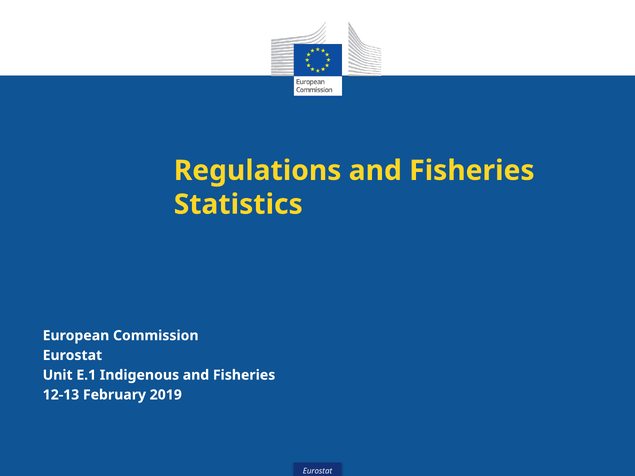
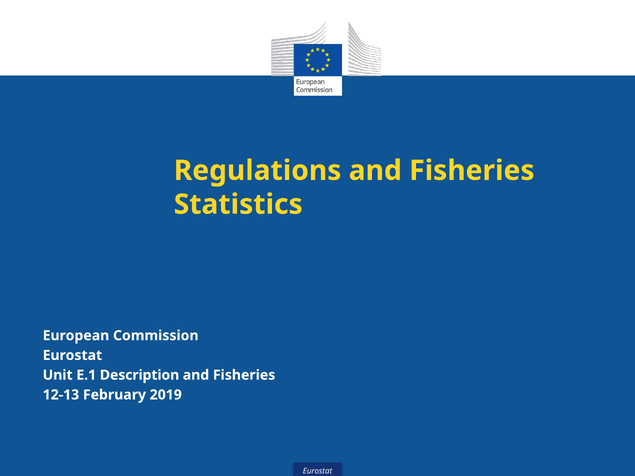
Indigenous: Indigenous -> Description (140, 375)
